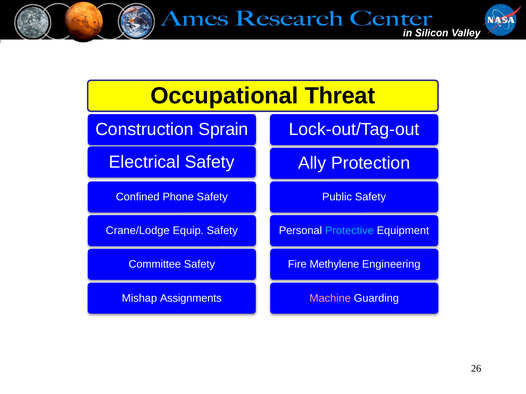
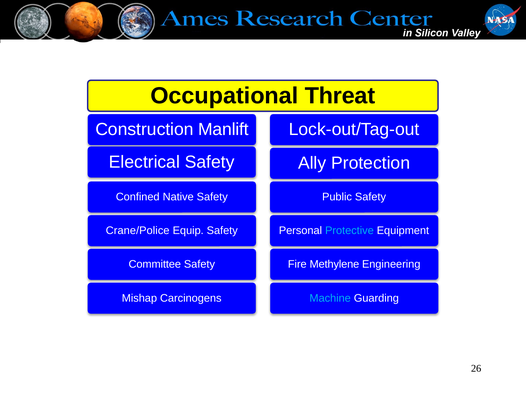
Sprain: Sprain -> Manlift (223, 130)
Phone: Phone -> Native (178, 197)
Crane/Lodge: Crane/Lodge -> Crane/Police (138, 231)
Assignments: Assignments -> Carcinogens (191, 298)
Machine colour: pink -> light blue (330, 298)
